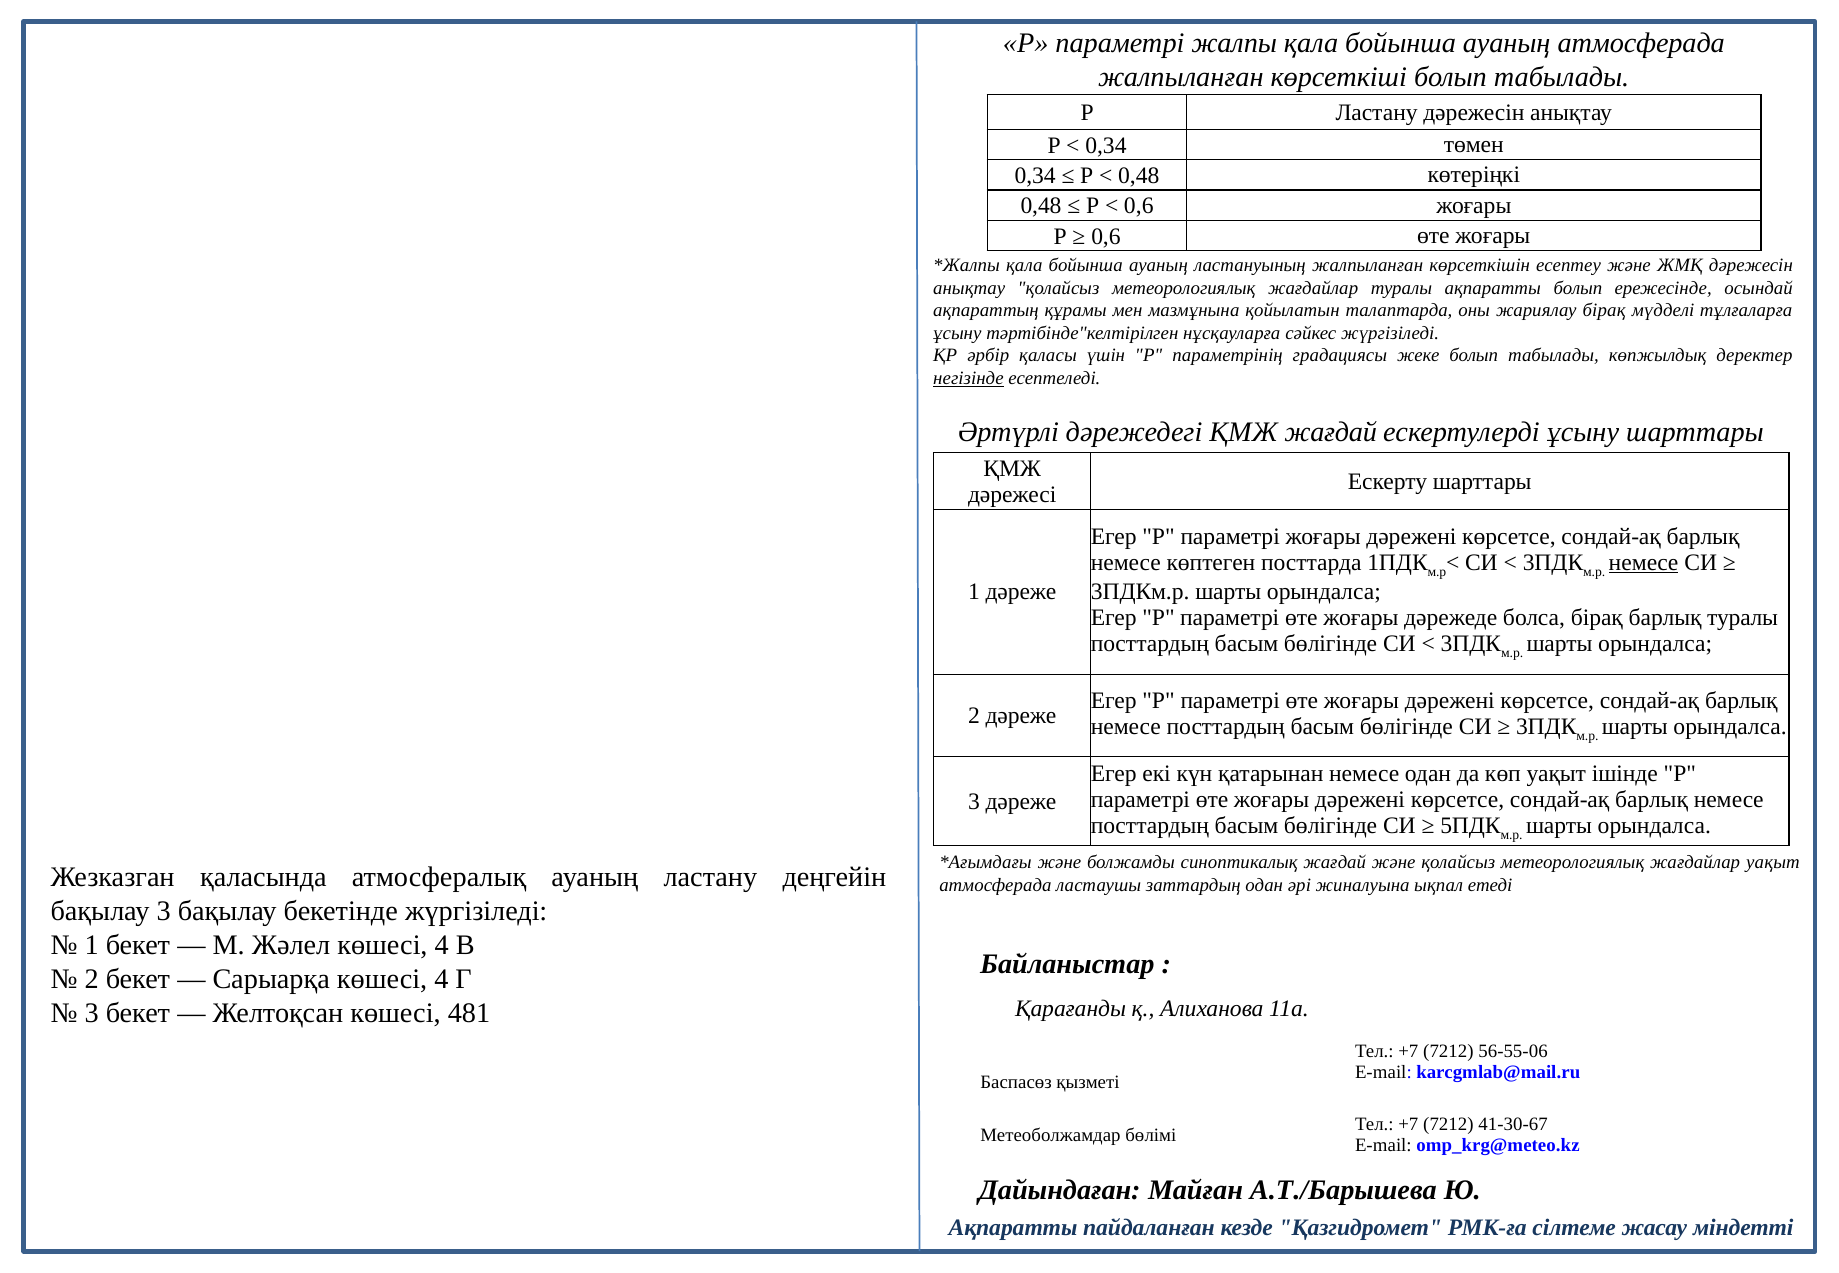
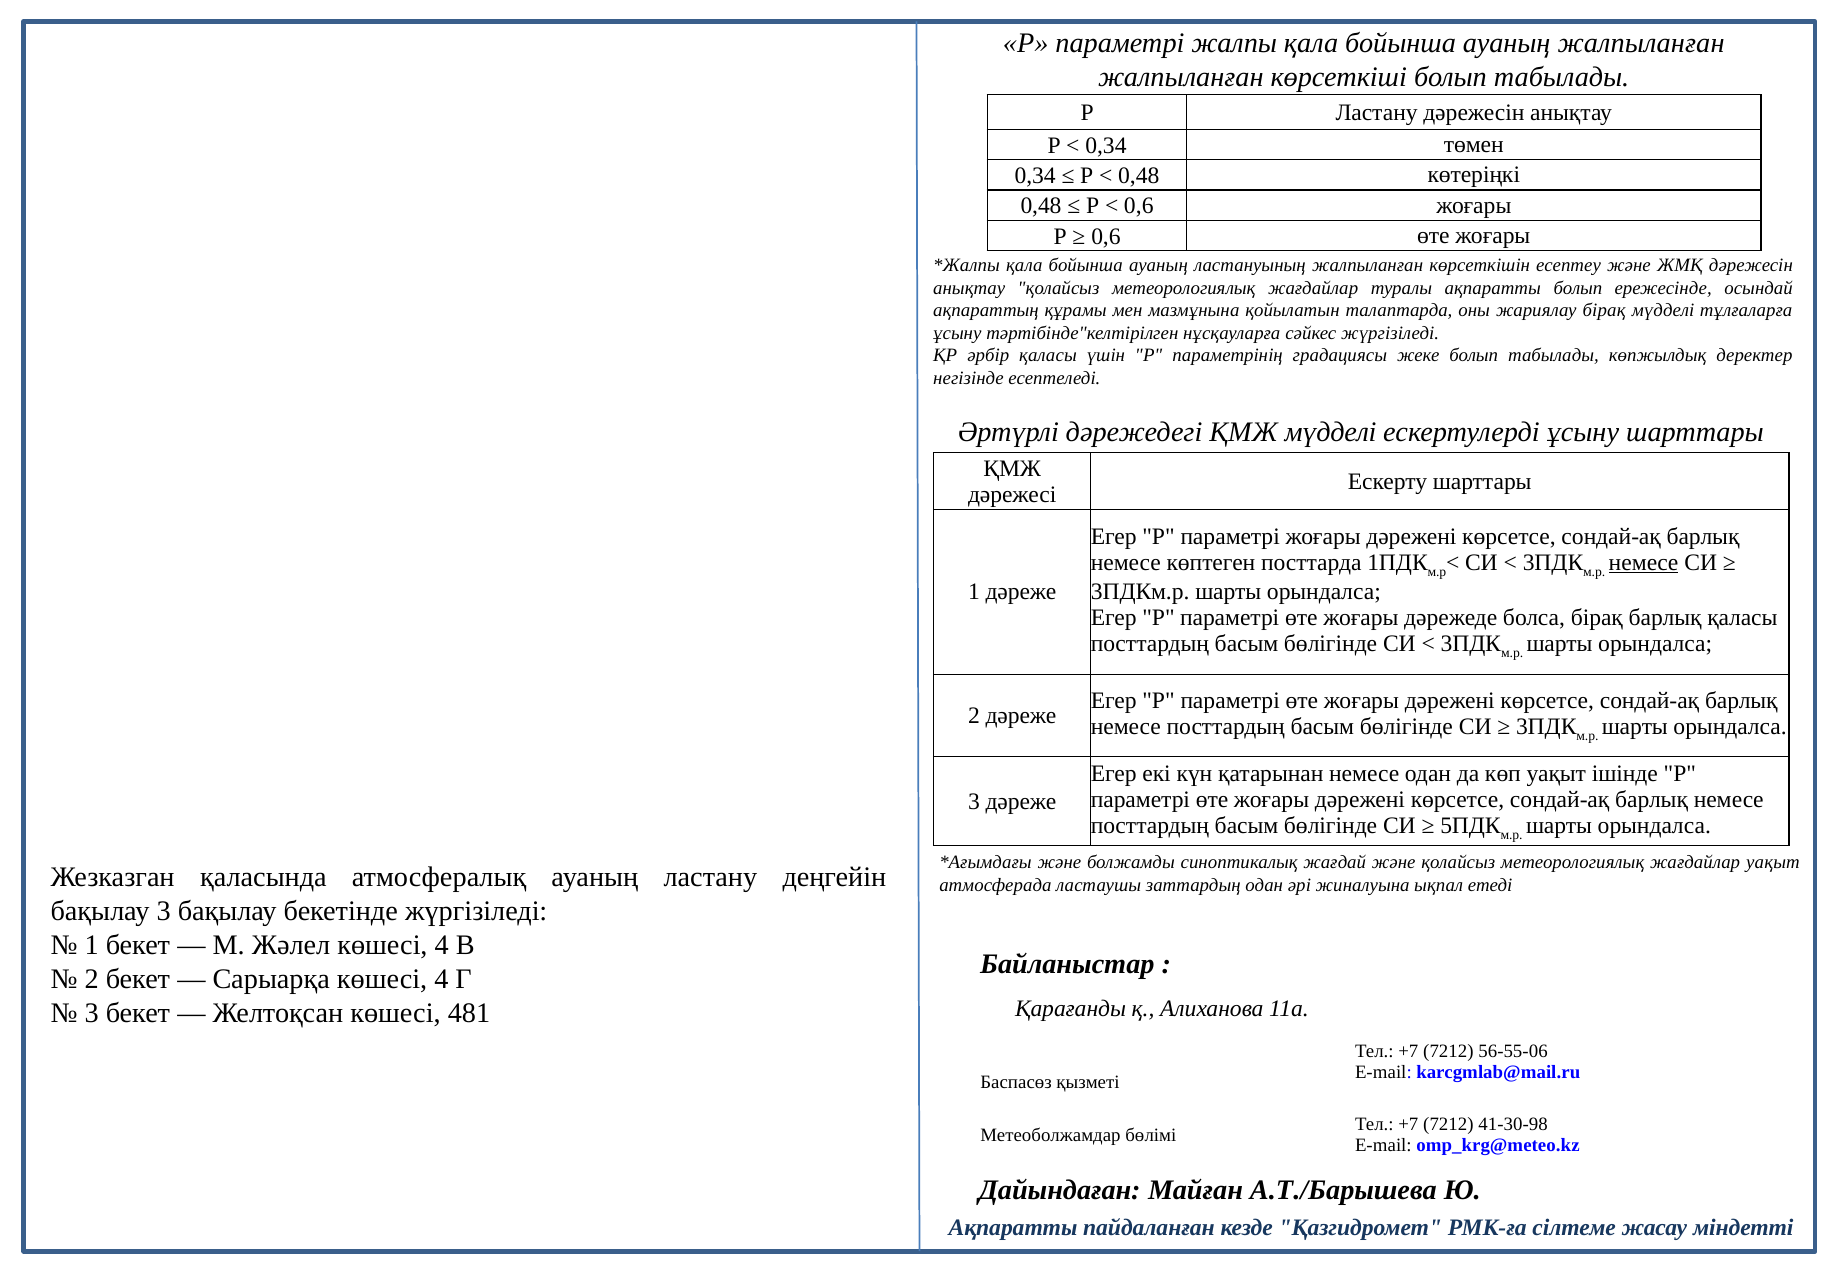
ауаның атмосферада: атмосферада -> жалпыланған (1641, 44)
негізінде underline: present -> none (968, 378)
ҚМЖ жағдай: жағдай -> мүдделі (1331, 432)
барлық туралы: туралы -> қаласы (1742, 618)
41-30-67: 41-30-67 -> 41-30-98 (1513, 1125)
